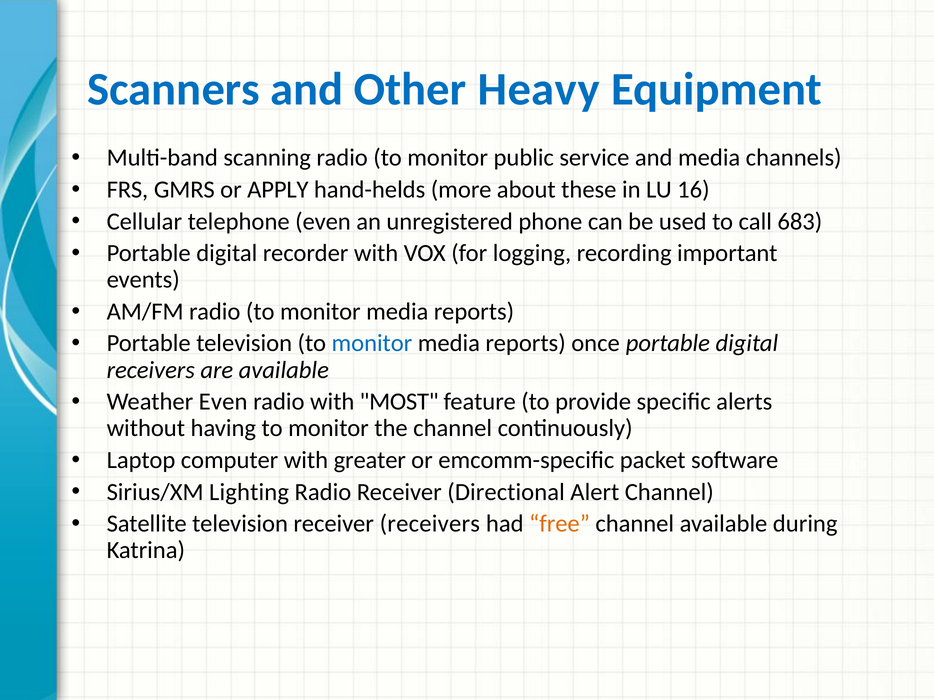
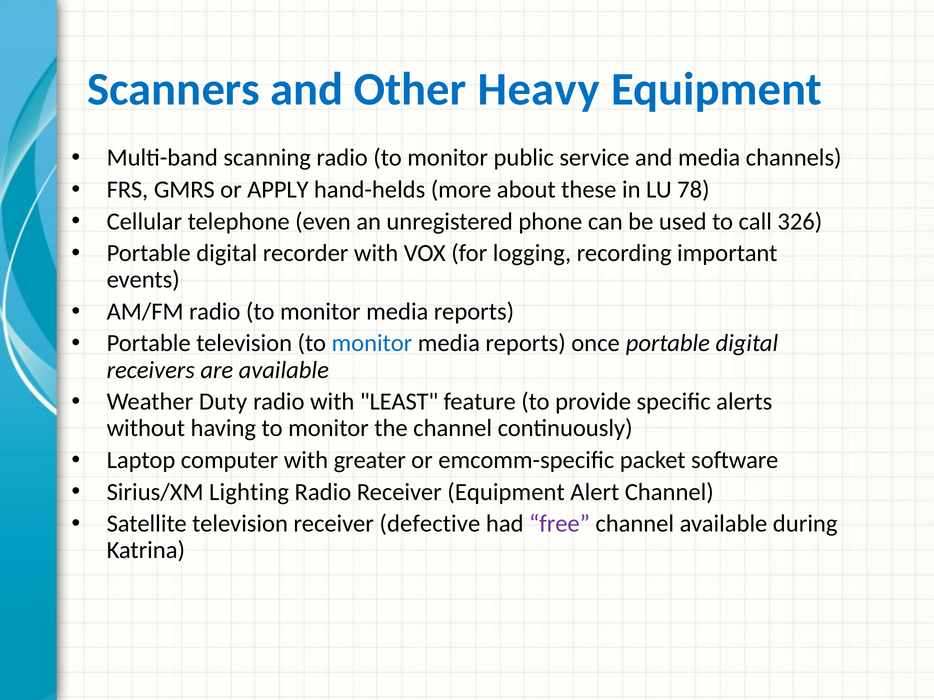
16: 16 -> 78 (693, 190)
683: 683 -> 326 (800, 222)
Weather Even: Even -> Duty (223, 402)
MOST: MOST -> LEAST (399, 402)
Receiver Directional: Directional -> Equipment (506, 492)
receiver receivers: receivers -> defective (430, 524)
free colour: orange -> purple (559, 524)
